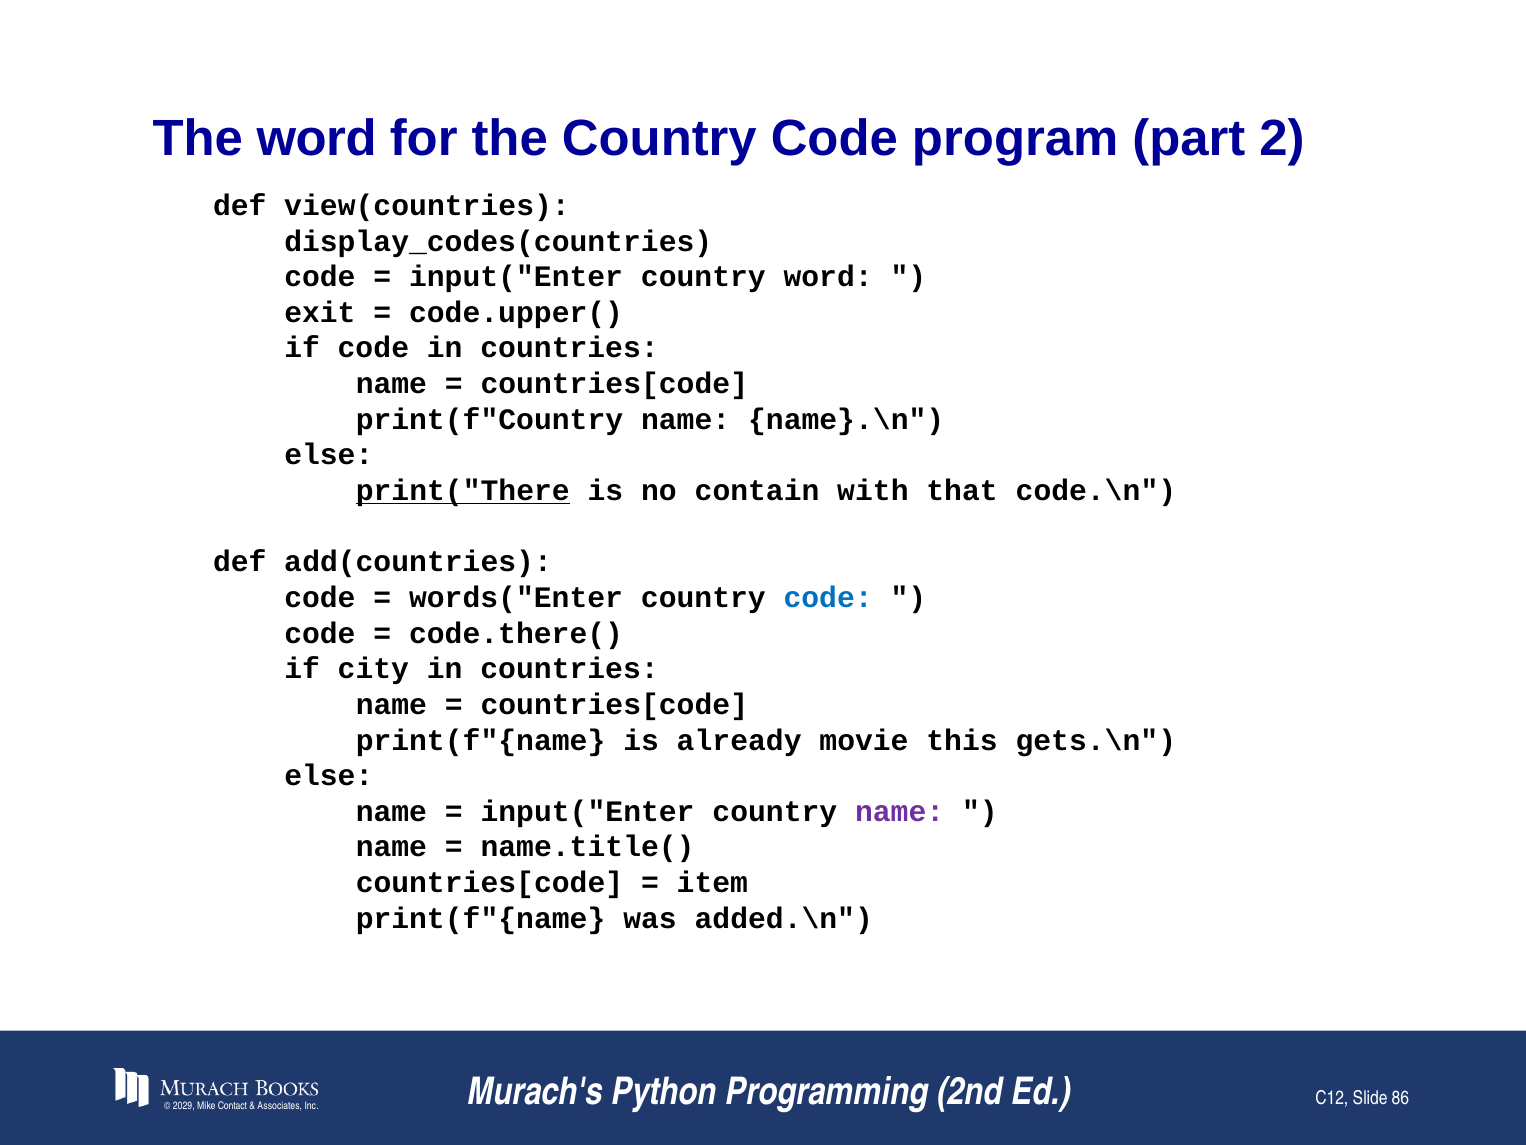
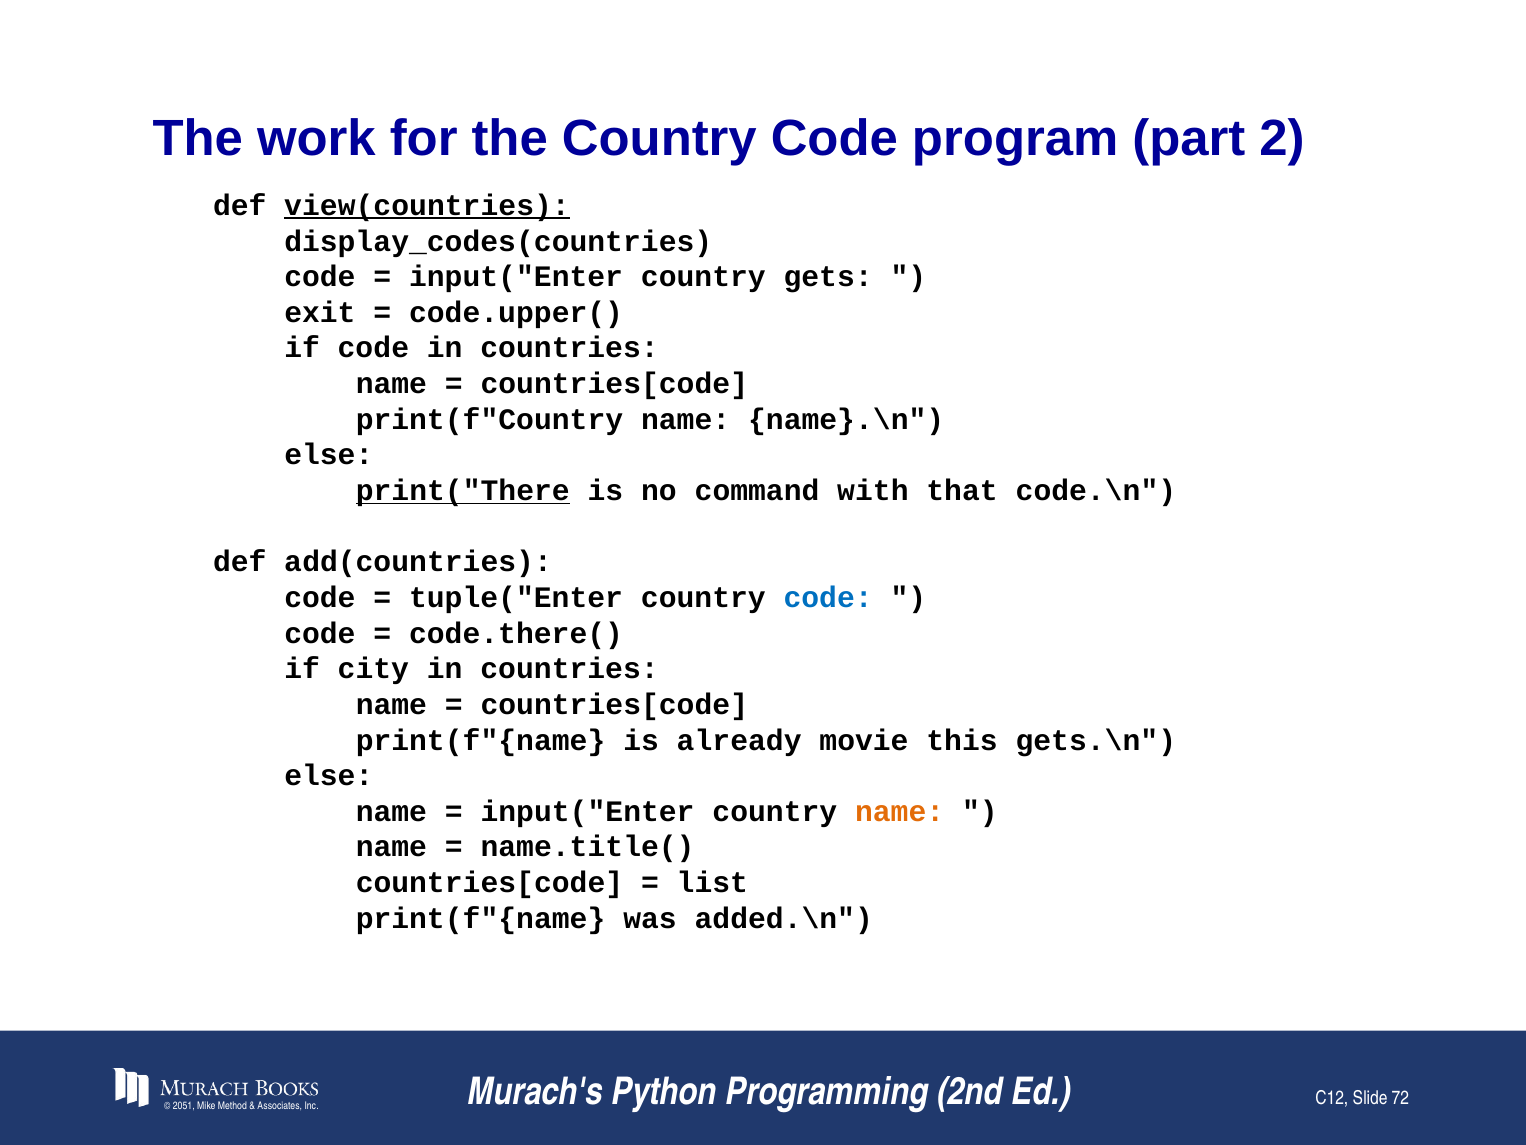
The word: word -> work (316, 139)
view(countries underline: none -> present (427, 206)
country word: word -> gets (828, 277)
contain: contain -> command (757, 491)
words("Enter: words("Enter -> tuple("Enter (516, 597)
name colour: purple -> orange (900, 811)
item: item -> list (712, 882)
2029: 2029 -> 2051 (184, 1106)
Contact: Contact -> Method (232, 1106)
86: 86 -> 72 (1400, 1098)
